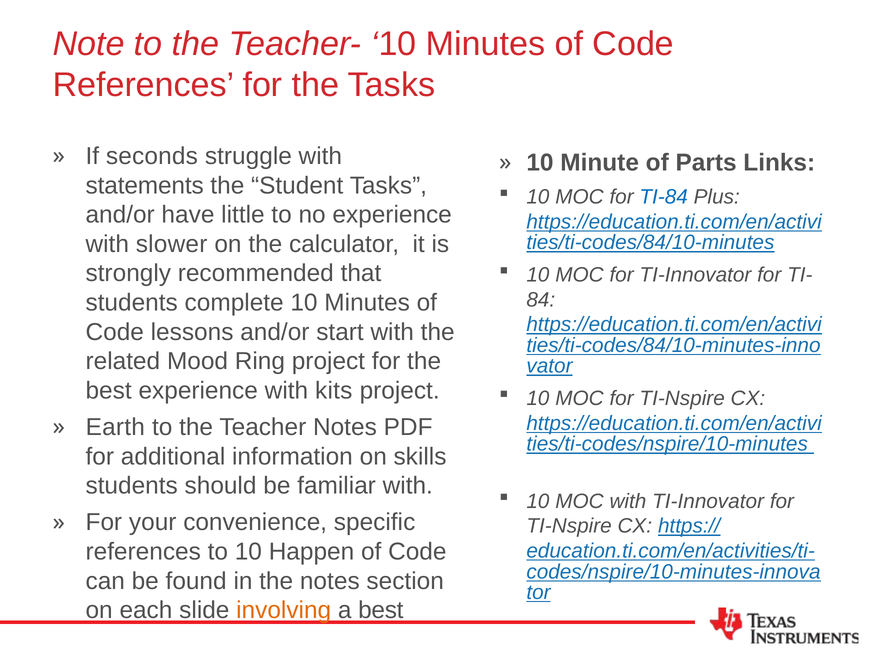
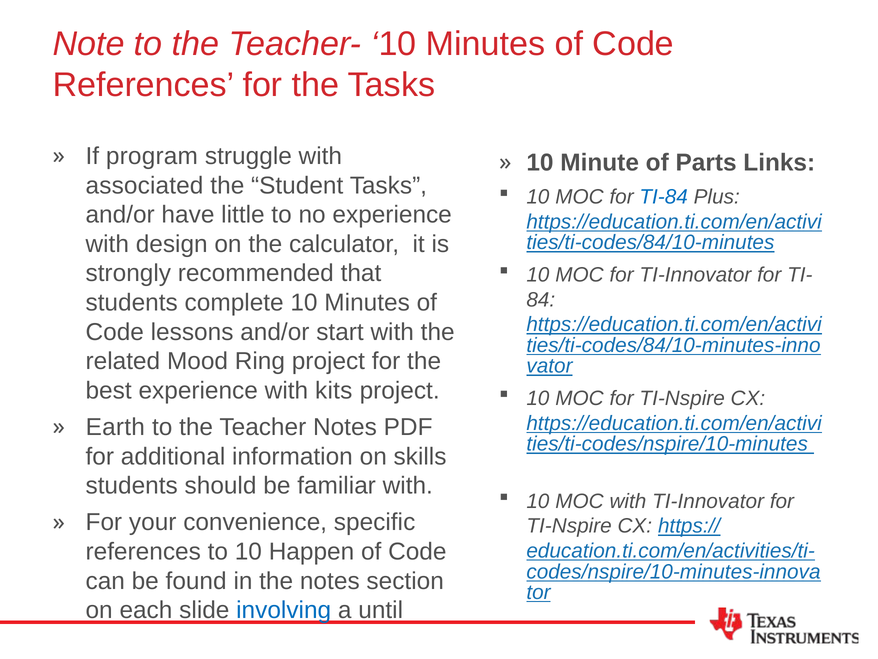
seconds: seconds -> program (152, 156)
statements: statements -> associated (145, 185)
slower: slower -> design (172, 244)
involving colour: orange -> blue (284, 610)
a best: best -> until (381, 610)
